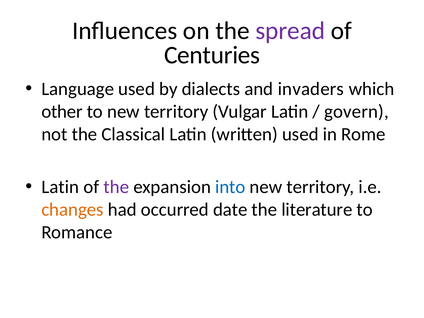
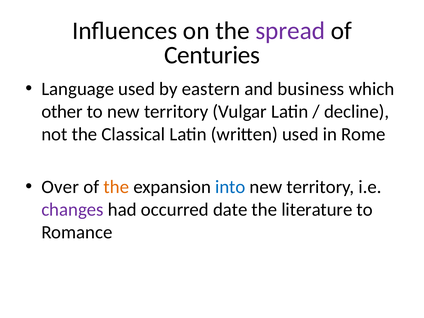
dialects: dialects -> eastern (211, 89)
invaders: invaders -> business (311, 89)
govern: govern -> decline (357, 112)
Latin: Latin -> Over (60, 187)
the colour: purple -> orange (116, 187)
changes colour: orange -> purple (72, 210)
